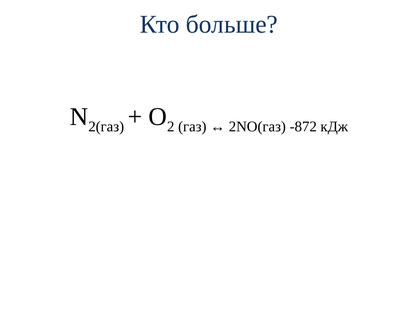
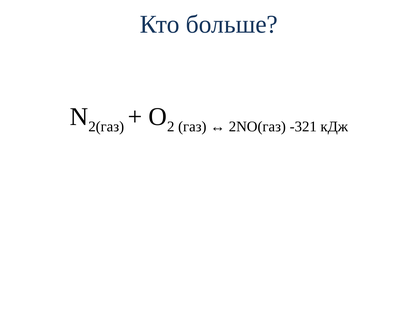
-872: -872 -> -321 (303, 126)
